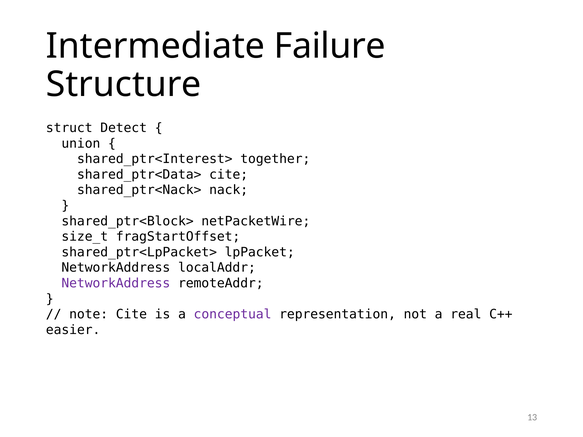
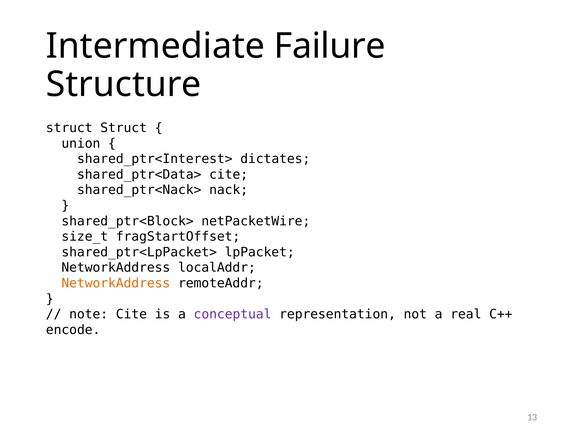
struct Detect: Detect -> Struct (124, 128)
together: together -> dictates (275, 159)
NetworkAddress colour: purple -> orange (116, 283)
easier: easier -> encode (73, 330)
